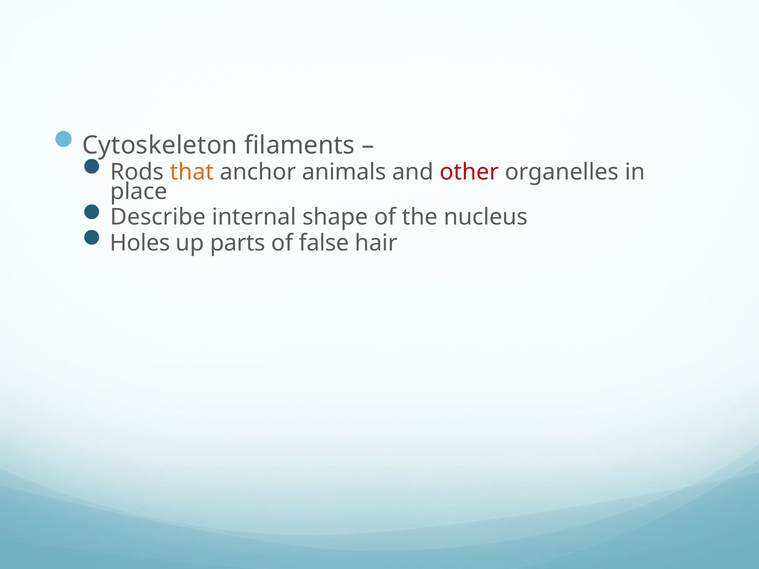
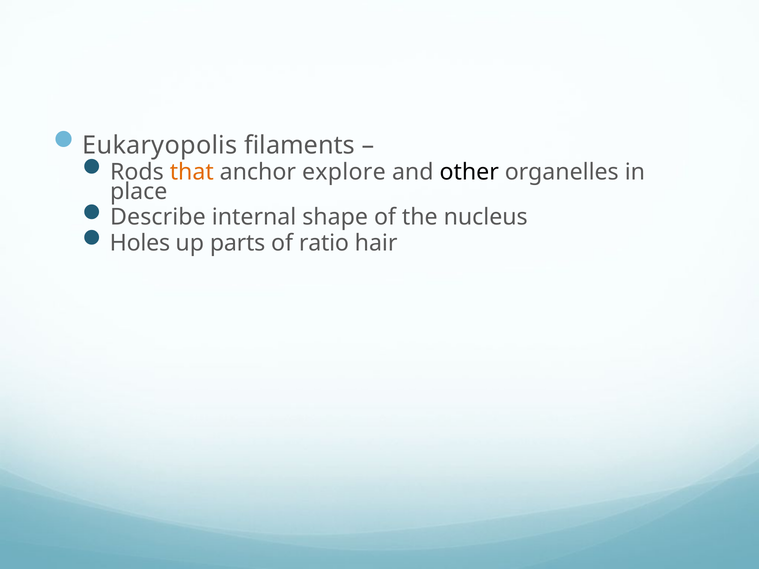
Cytoskeleton: Cytoskeleton -> Eukaryopolis (160, 145)
animals: animals -> explore (344, 172)
other colour: red -> black (469, 172)
false: false -> ratio (324, 243)
